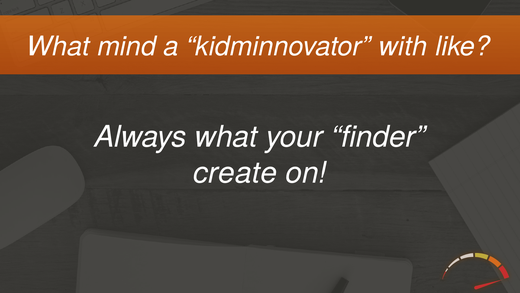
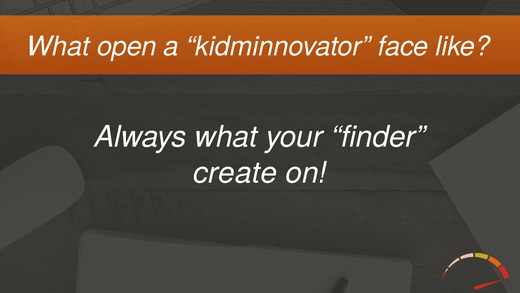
mind: mind -> open (127, 47)
with: with -> face (403, 47)
